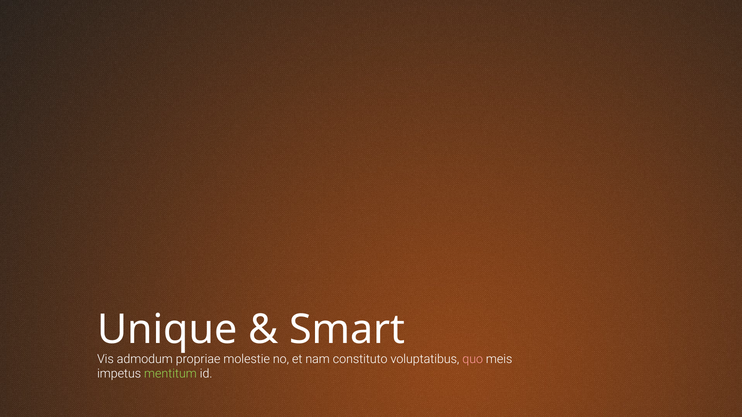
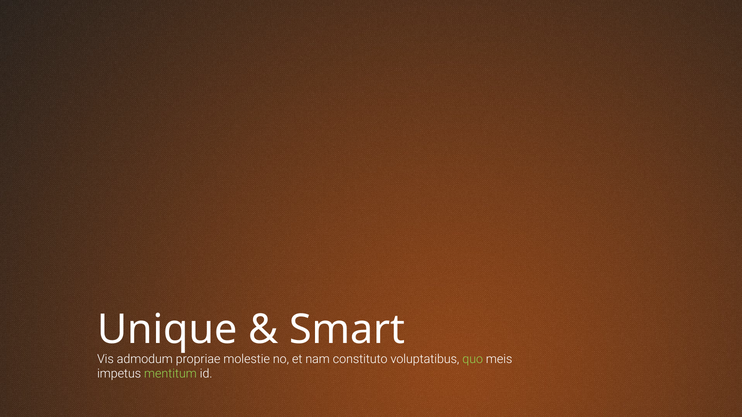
quo colour: pink -> light green (473, 359)
